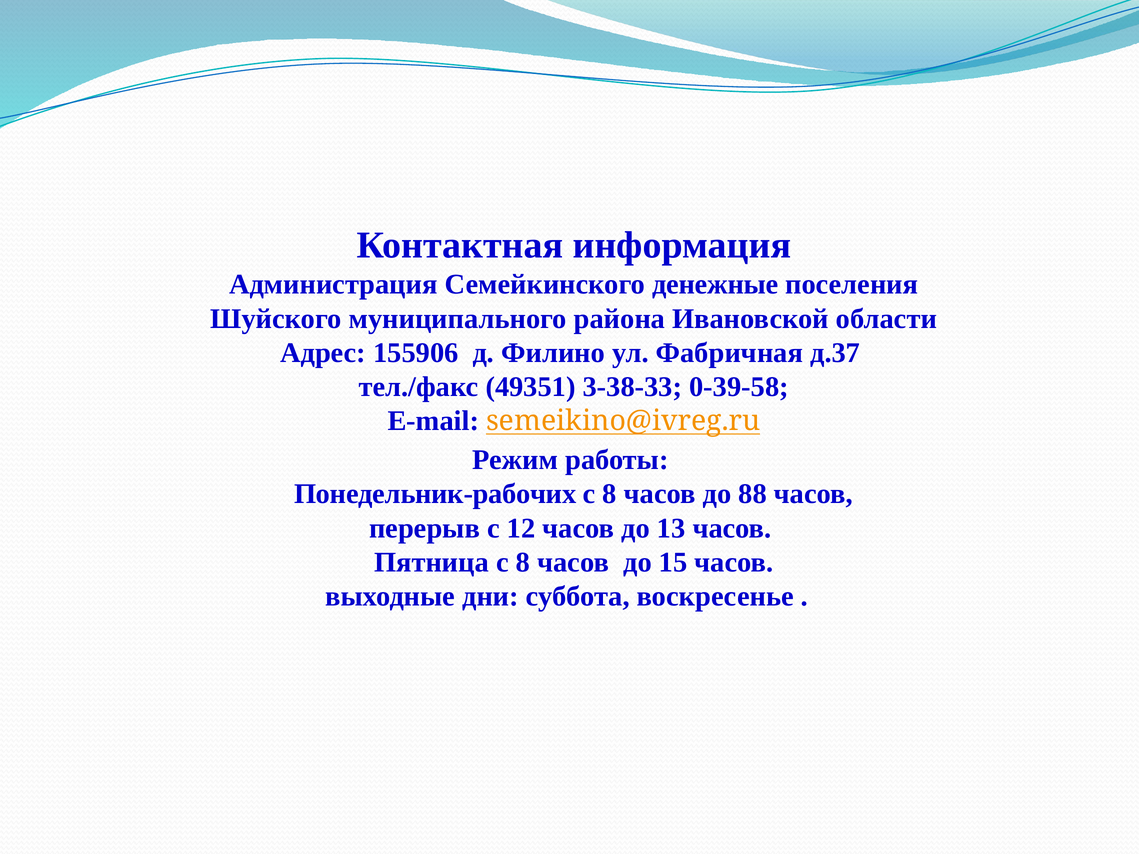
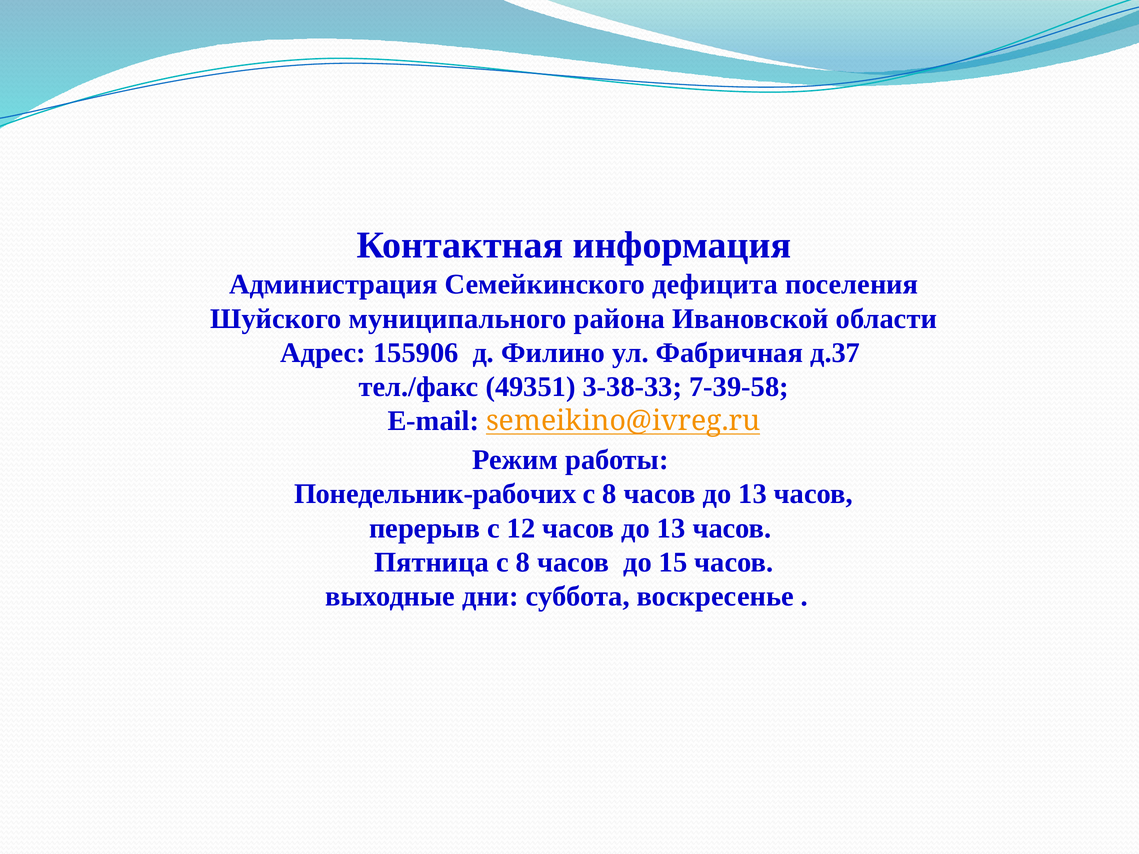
денежные: денежные -> дефицита (715, 285)
0-39-58: 0-39-58 -> 7-39-58 (739, 387)
8 часов до 88: 88 -> 13 (753, 494)
